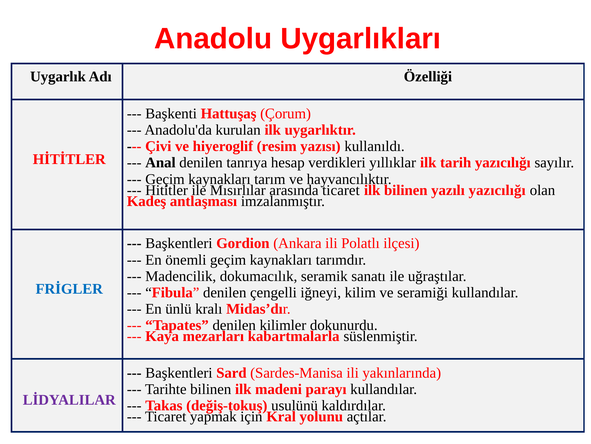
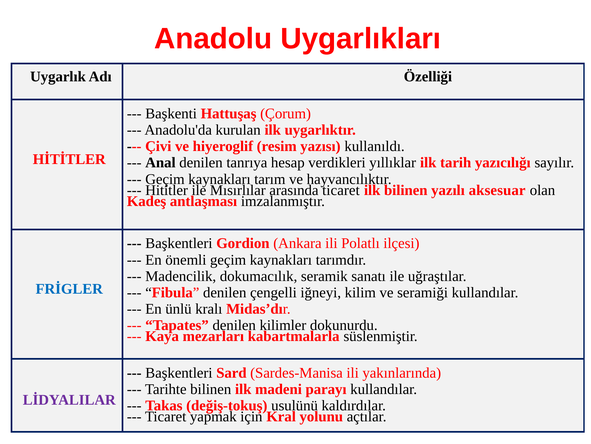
yazılı yazıcılığı: yazıcılığı -> aksesuar (497, 190)
